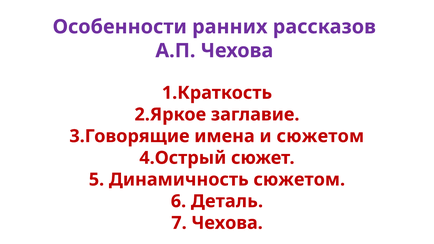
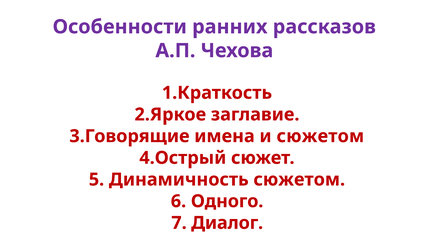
Деталь: Деталь -> Одного (227, 201)
7 Чехова: Чехова -> Диалог (227, 223)
